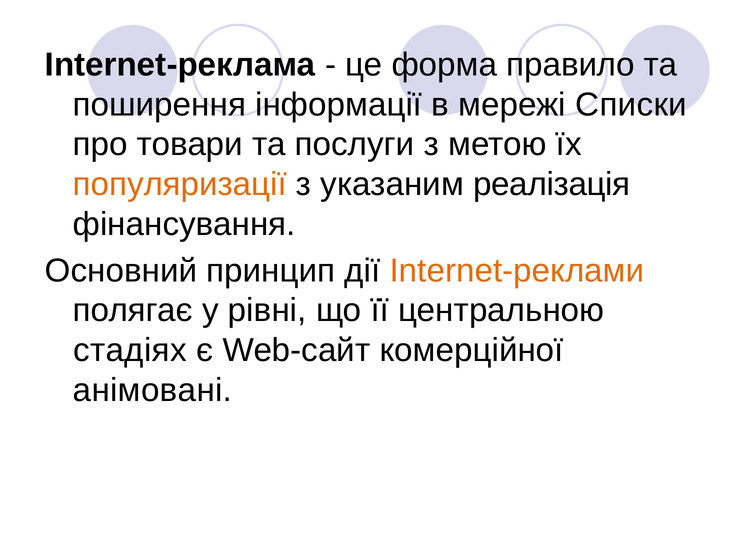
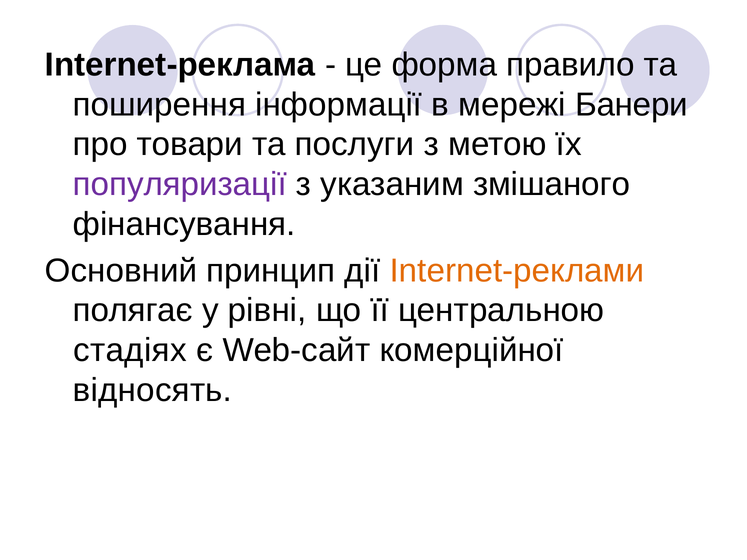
Списки: Списки -> Банери (631, 105)
популяризації colour: orange -> purple (180, 184)
реалізація: реалізація -> змішаного (552, 184)
анімовані: анімовані -> відносять (153, 390)
